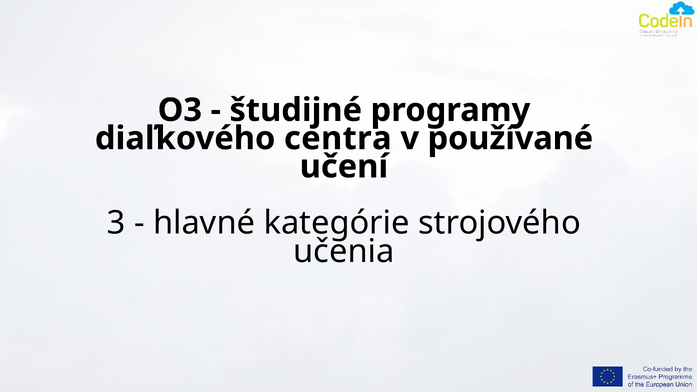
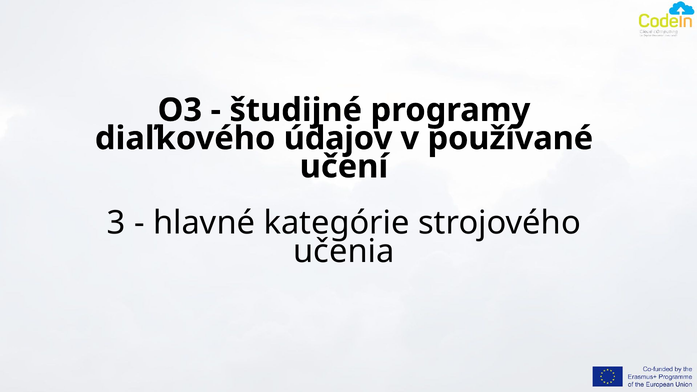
centra: centra -> údajov (338, 138)
